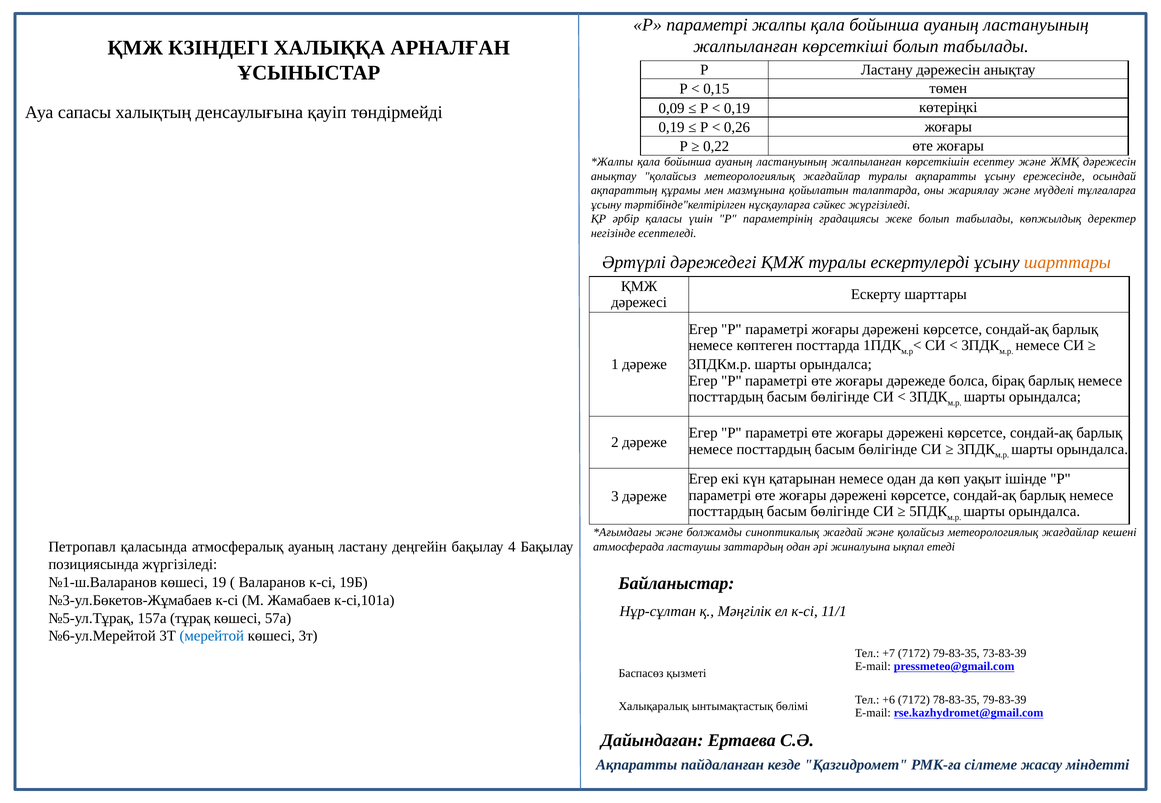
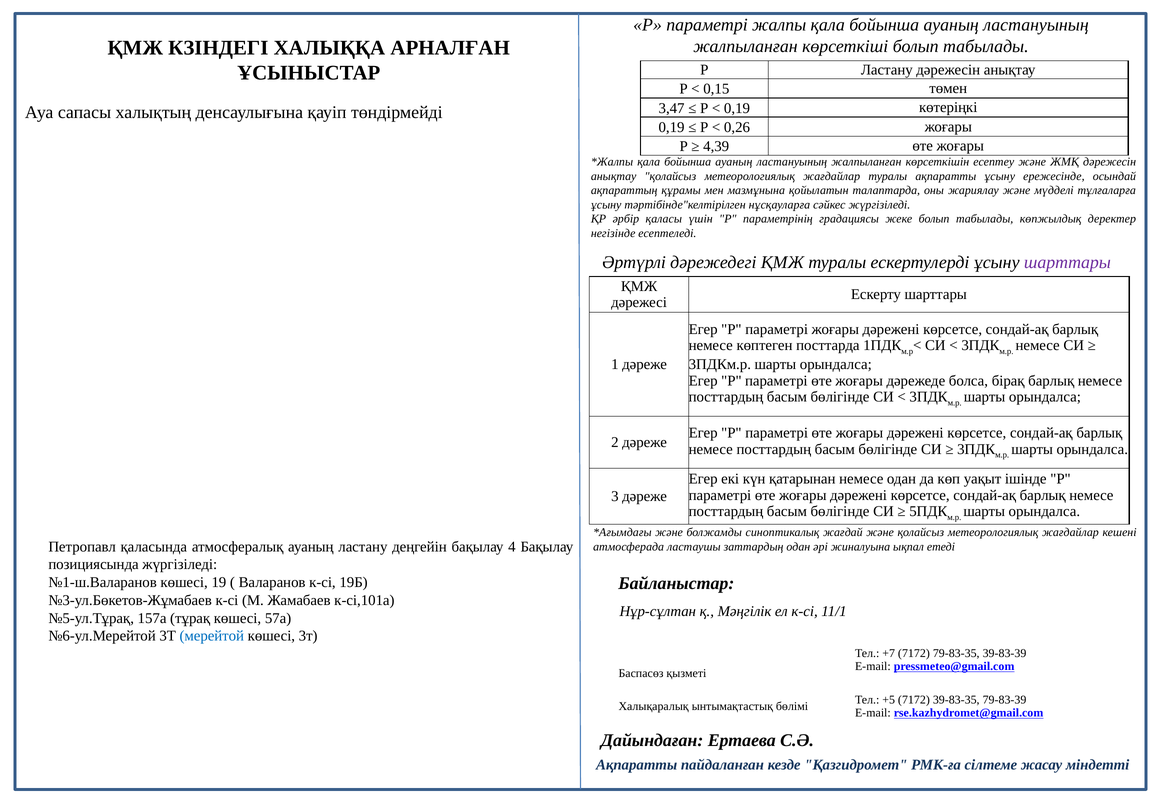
0,09: 0,09 -> 3,47 (672, 108)
0,22: 0,22 -> 4,39 (716, 147)
шарттары colour: orange -> purple (1067, 263)
73-83-39: 73-83-39 -> 39-83-39 (1005, 654)
+6: +6 -> +5 (889, 700)
78-83-35: 78-83-35 -> 39-83-35 (956, 700)
